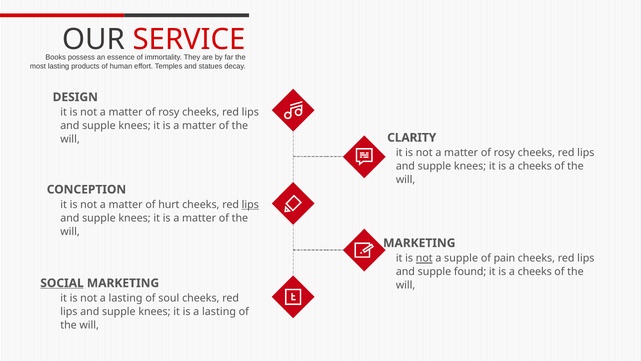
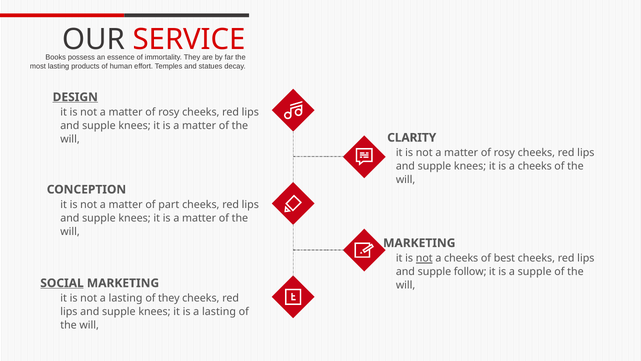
DESIGN underline: none -> present (75, 97)
hurt: hurt -> part (169, 205)
lips underline: present -> none (250, 205)
supple: supple -> cheeks (461, 258)
pain: pain -> best (504, 258)
found: found -> follow (470, 271)
cheeks: cheeks -> supple (535, 271)
of soul: soul -> they (169, 298)
